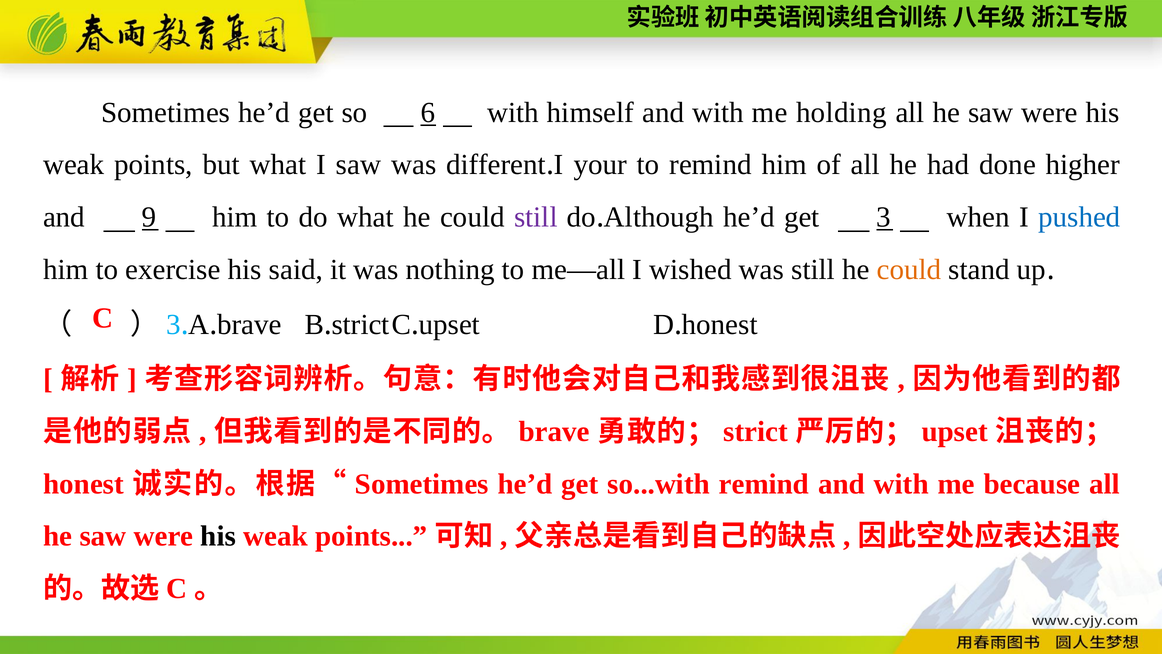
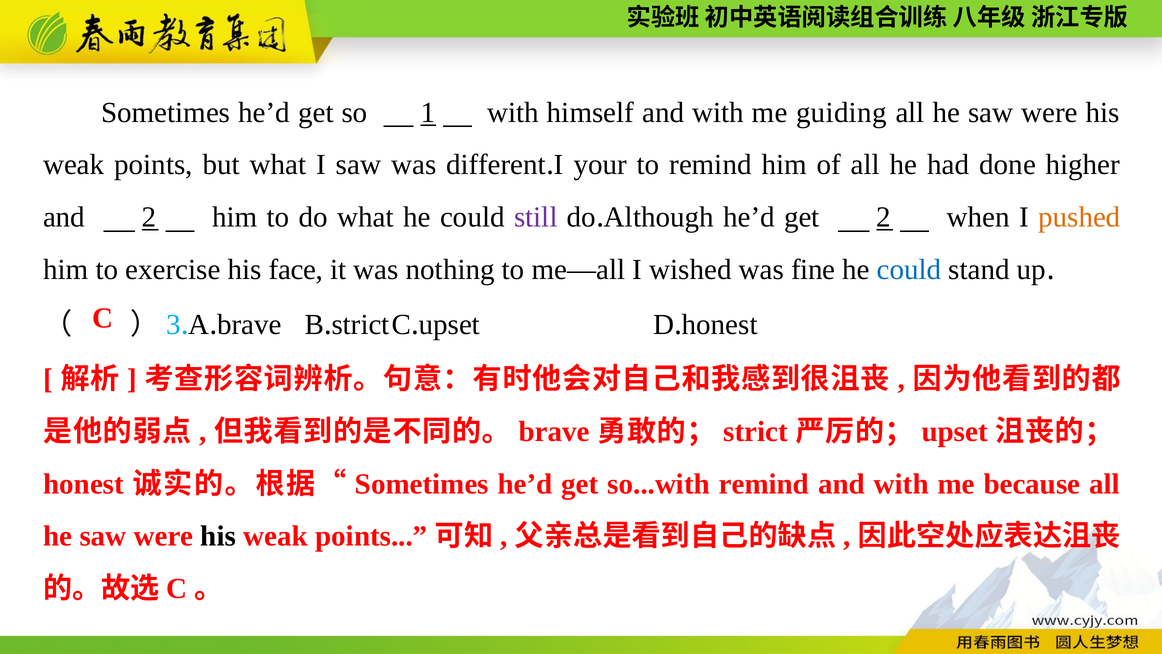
6: 6 -> 1 (428, 112)
holding: holding -> guiding (841, 112)
and 9: 9 -> 2 (149, 217)
get 3: 3 -> 2 (884, 217)
pushed colour: blue -> orange (1079, 217)
said: said -> face (296, 269)
was still: still -> fine (813, 269)
could colour: orange -> blue (909, 269)
